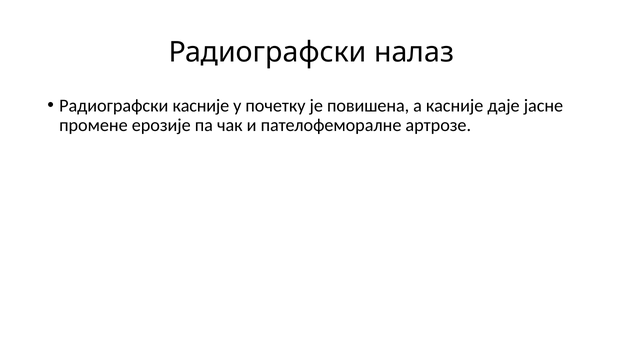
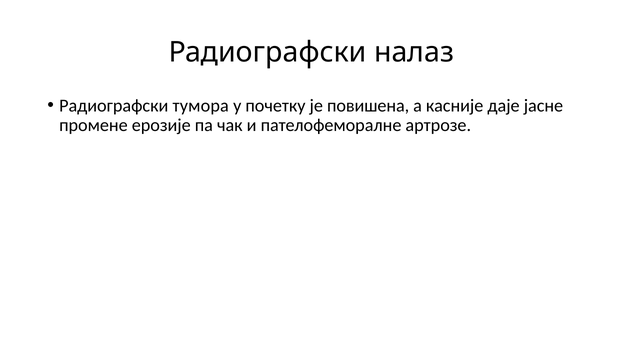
Радиографски касније: касније -> тумора (201, 105)
